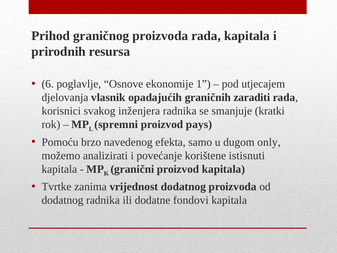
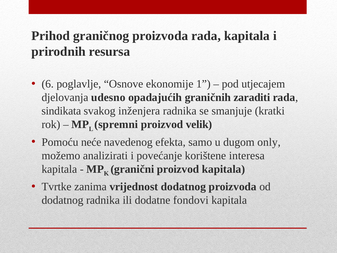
vlasnik: vlasnik -> udesno (108, 97)
korisnici: korisnici -> sindikata (61, 111)
pays: pays -> velik (199, 124)
brzo: brzo -> neće (91, 142)
istisnuti: istisnuti -> interesa (247, 155)
